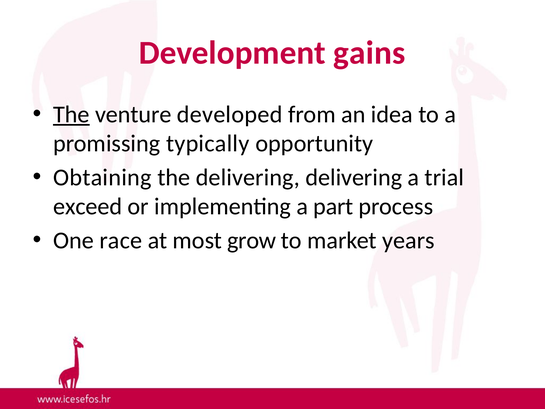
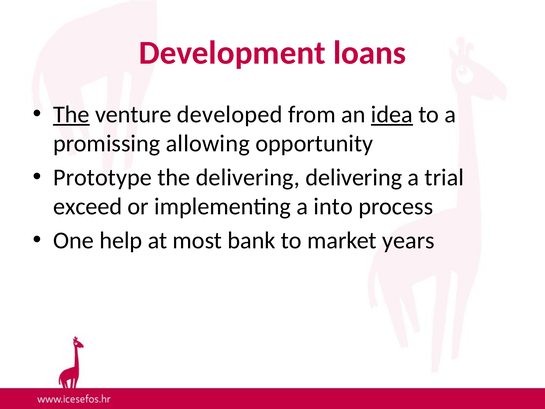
gains: gains -> loans (370, 53)
idea underline: none -> present (392, 114)
typically: typically -> allowing (208, 143)
Obtaining: Obtaining -> Prototype (102, 177)
part: part -> into (333, 206)
race: race -> help (121, 240)
grow: grow -> bank (252, 240)
